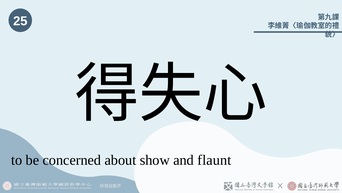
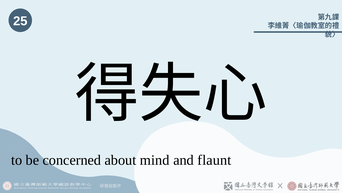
show: show -> mind (155, 160)
